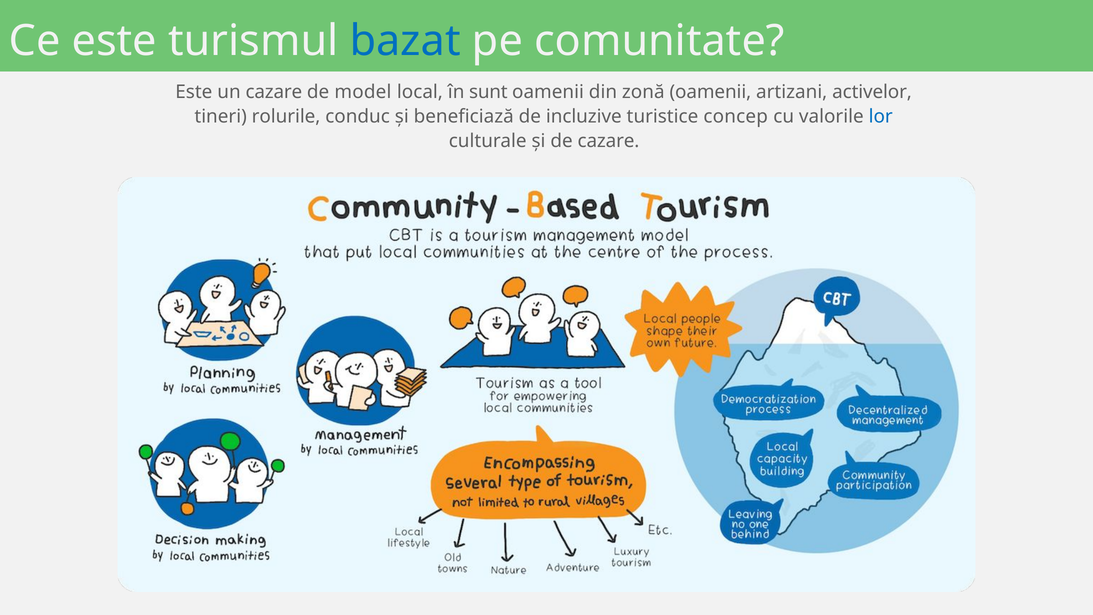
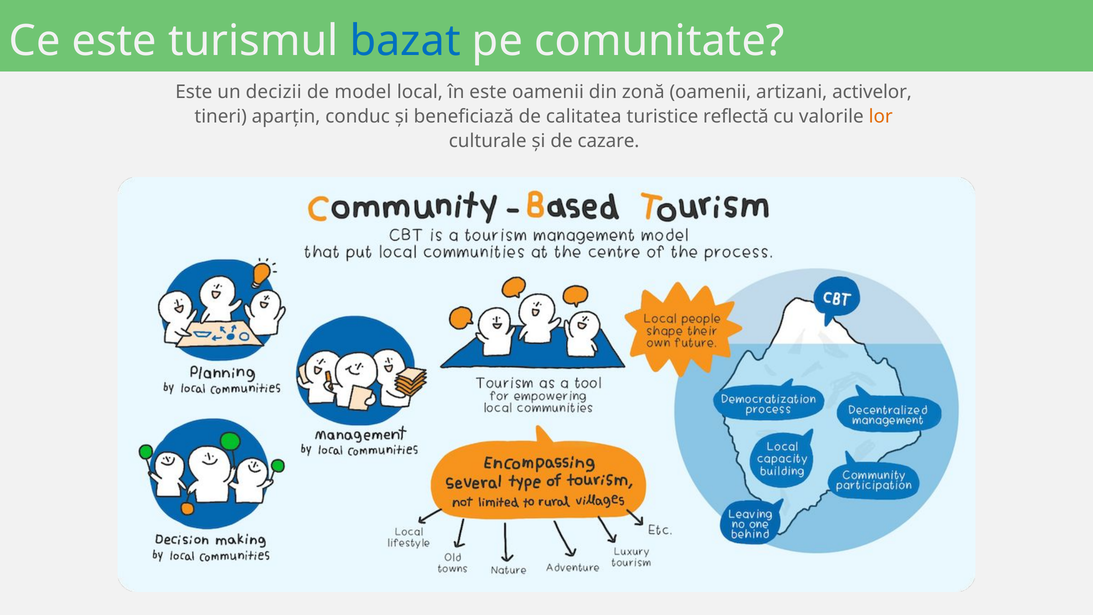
un cazare: cazare -> decizii (274, 92)
în sunt: sunt -> este (488, 92)
rolurile: rolurile -> aparțin (286, 116)
incluzive: incluzive -> calitatea (584, 116)
concep: concep -> reflectă (736, 116)
lor colour: blue -> orange (881, 116)
